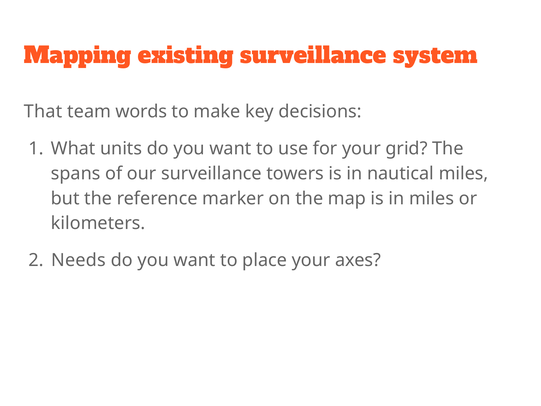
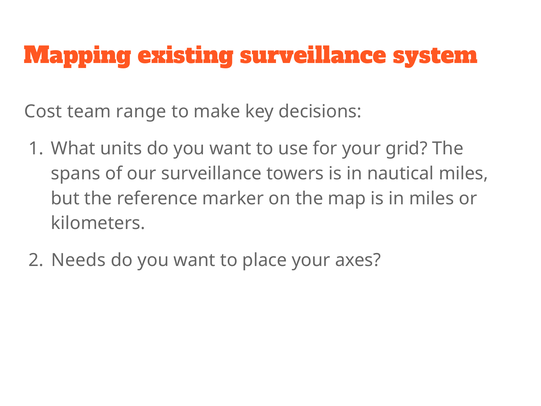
That: That -> Cost (43, 112)
words: words -> range (141, 112)
